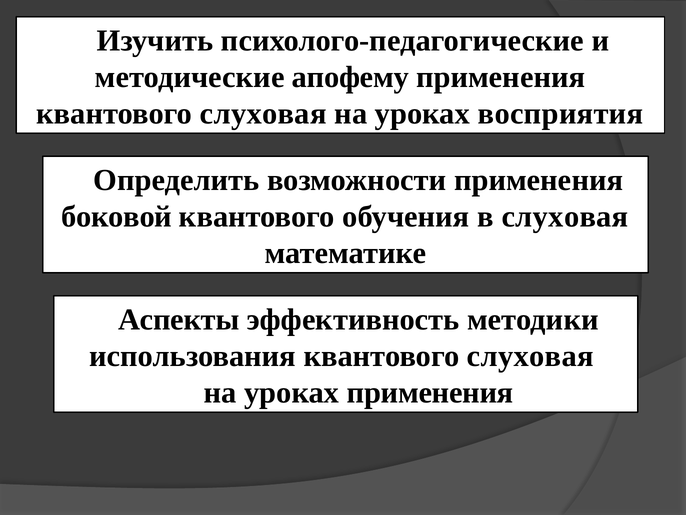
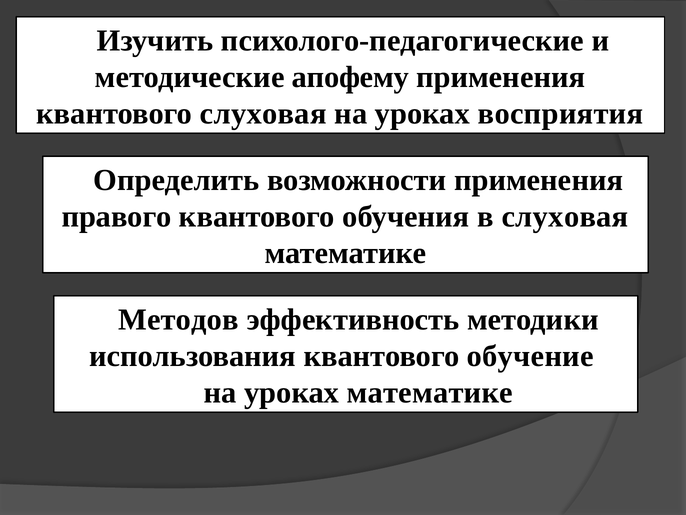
боковой: боковой -> правого (117, 216)
Аспекты: Аспекты -> Методов (178, 319)
использования квантового слуховая: слуховая -> обучение (530, 356)
уроках применения: применения -> математике (430, 392)
